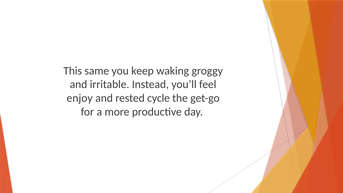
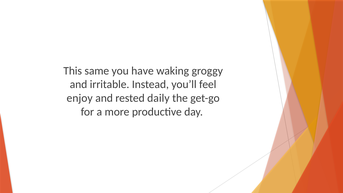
keep: keep -> have (142, 71)
cycle: cycle -> daily (158, 98)
